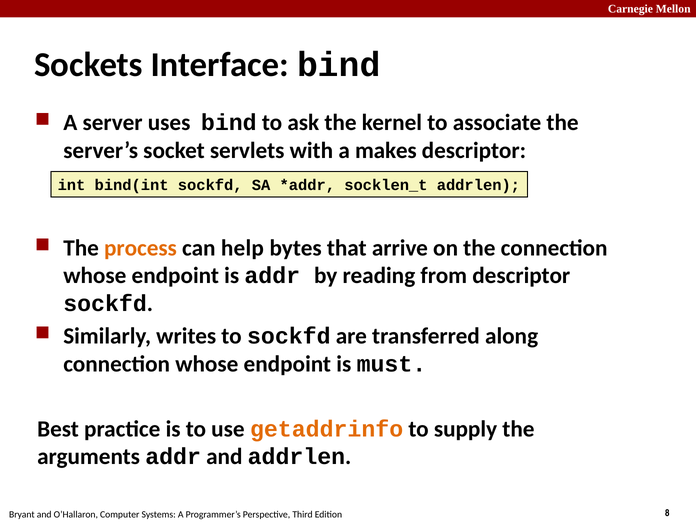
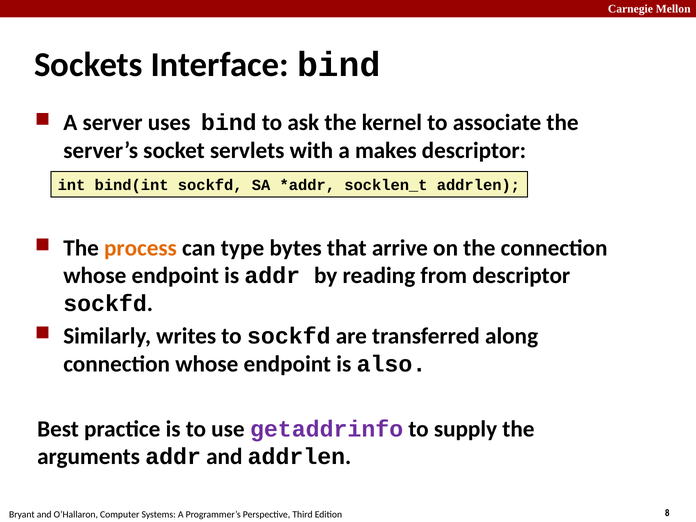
help: help -> type (242, 248)
must: must -> also (391, 364)
getaddrinfo colour: orange -> purple (327, 429)
